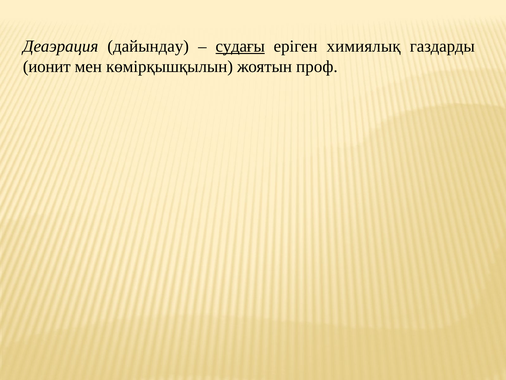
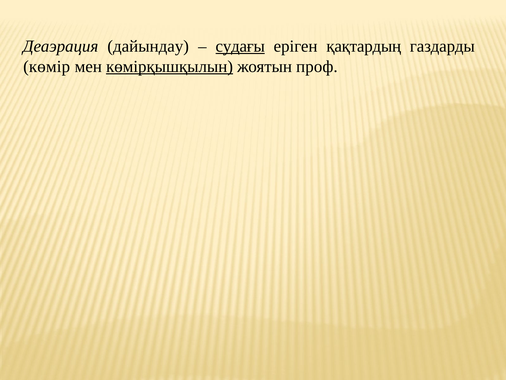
химиялық: химиялық -> қақтардың (364, 46)
ионит: ионит -> көмір (47, 66)
көмірқышқылын underline: none -> present (170, 66)
